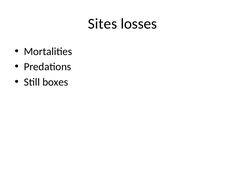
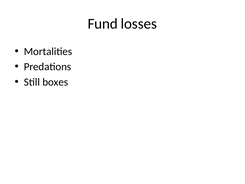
Sites: Sites -> Fund (103, 24)
